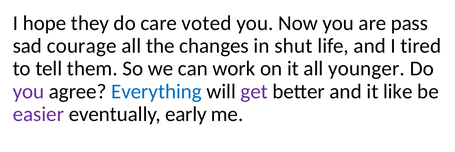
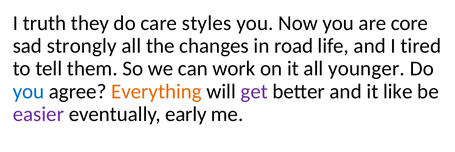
hope: hope -> truth (44, 23)
voted: voted -> styles (207, 23)
pass: pass -> core (409, 23)
courage: courage -> strongly (82, 46)
shut: shut -> road (294, 46)
you colour: purple -> blue (28, 91)
Everything colour: blue -> orange (156, 91)
